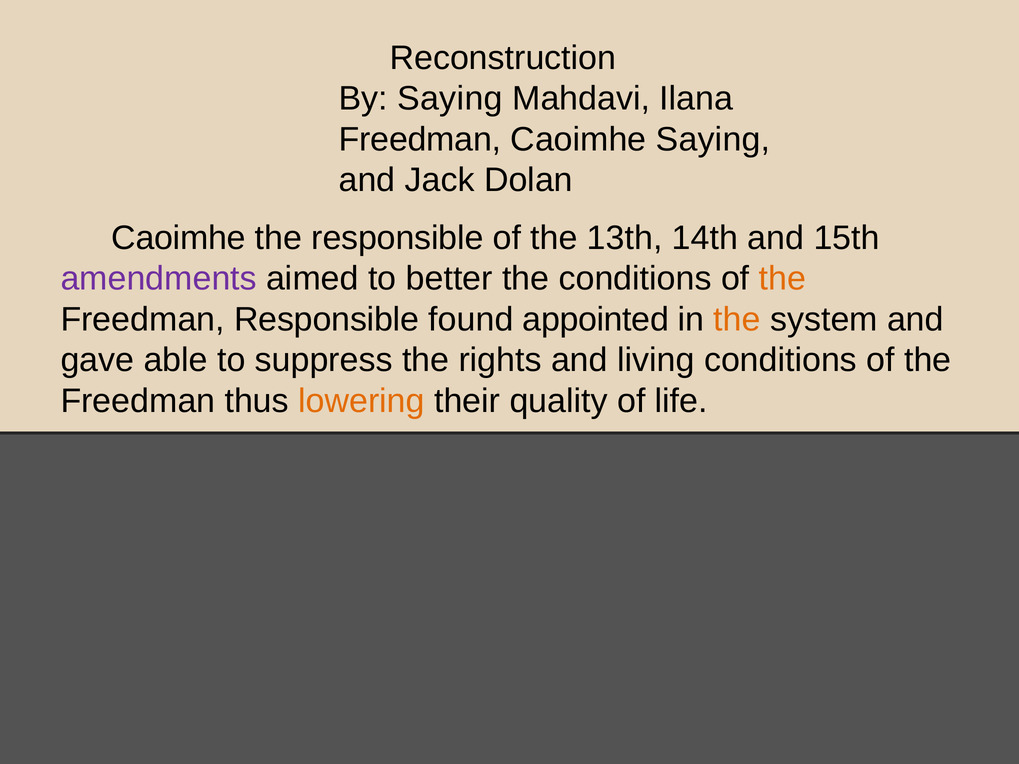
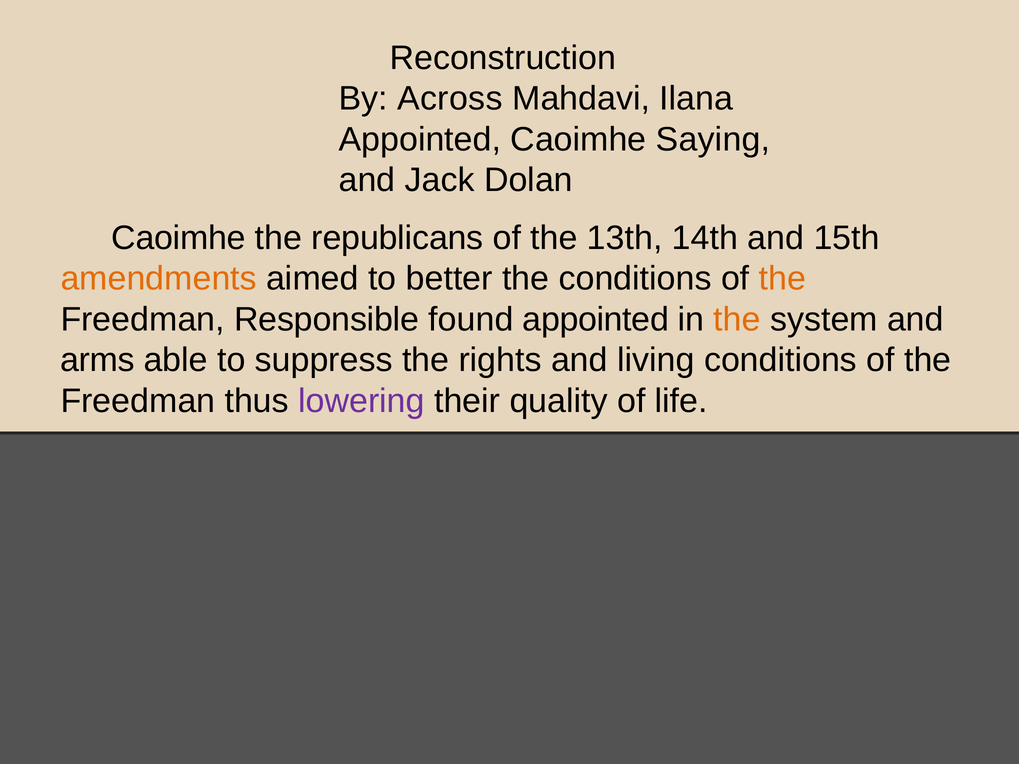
By Saying: Saying -> Across (450, 99)
Freedman: Freedman -> Appointed (420, 140)
the responsible: responsible -> republicans (397, 238)
amendments colour: purple -> orange (159, 279)
gave: gave -> arms (97, 360)
lowering colour: orange -> purple (362, 401)
